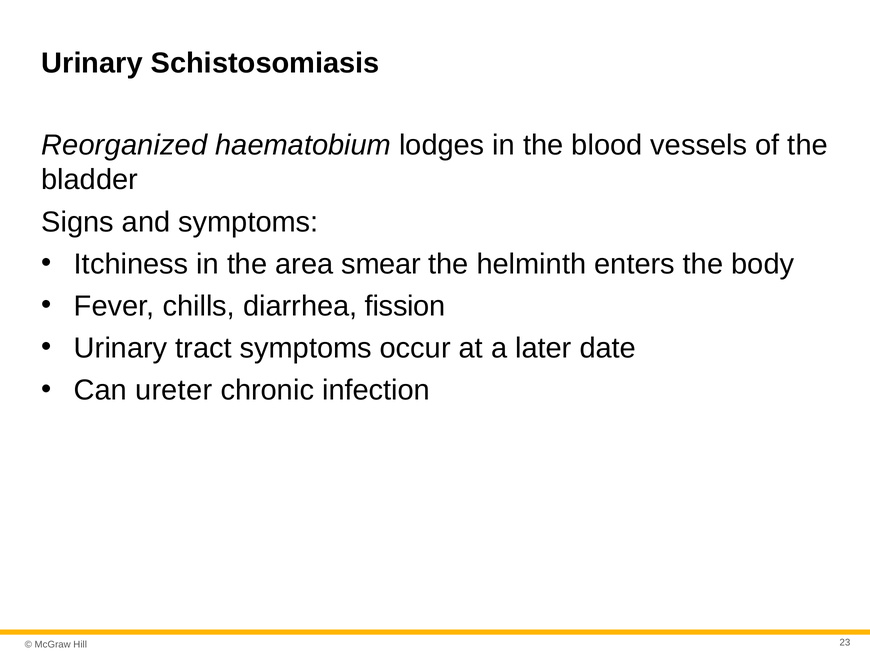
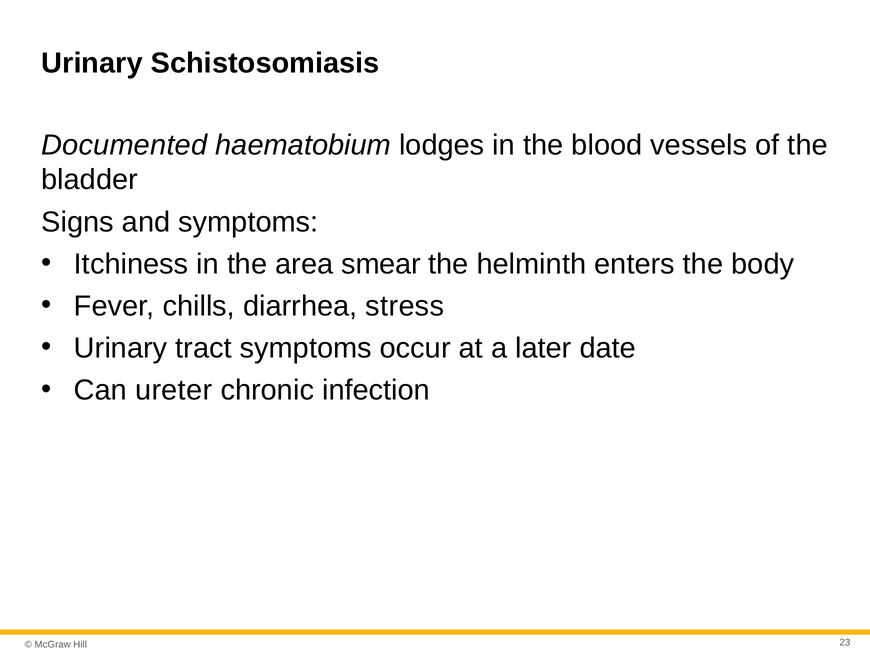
Reorganized: Reorganized -> Documented (124, 145)
fission: fission -> stress (405, 306)
